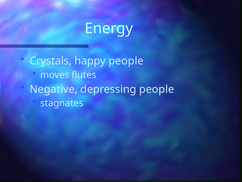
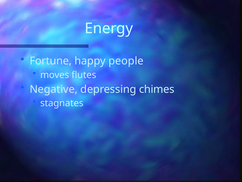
Crystals: Crystals -> Fortune (51, 61)
depressing people: people -> chimes (157, 89)
